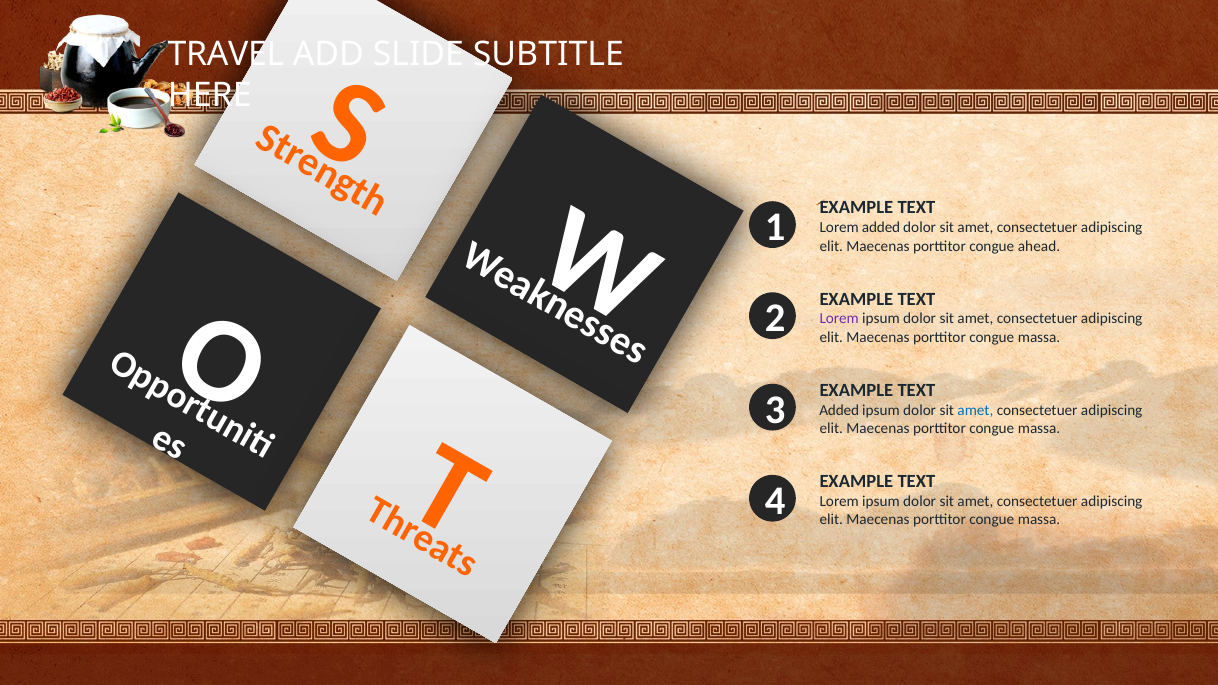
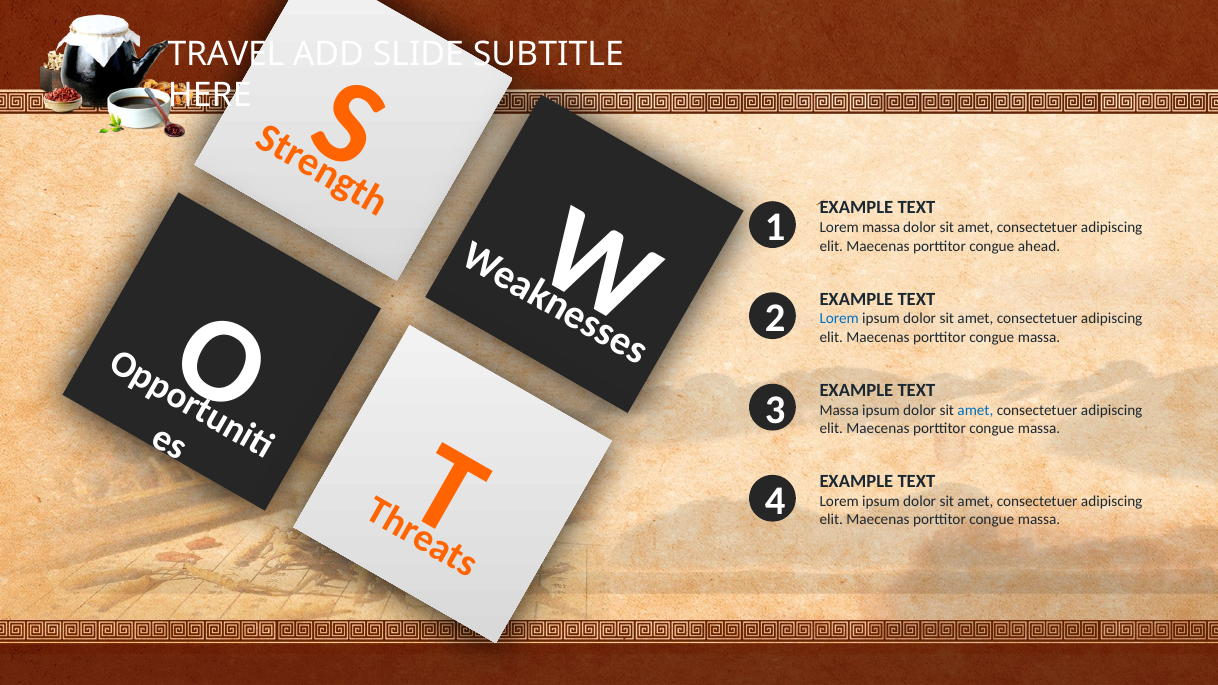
Lorem added: added -> massa (881, 228)
Lorem colour: purple -> blue (839, 319)
Added: Added -> Massa (839, 410)
